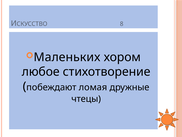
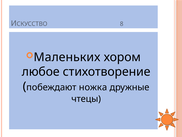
ломая: ломая -> ножка (93, 87)
